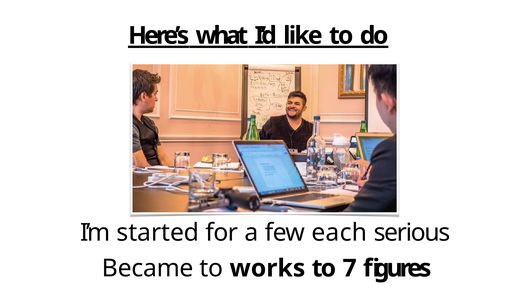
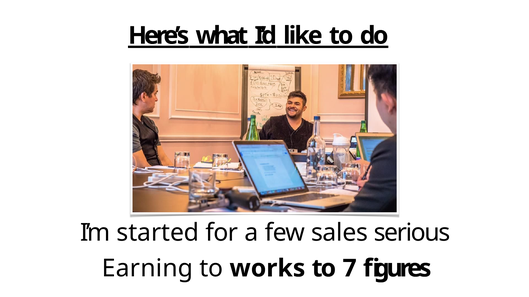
each: each -> sales (339, 233)
Became: Became -> Earning (148, 269)
